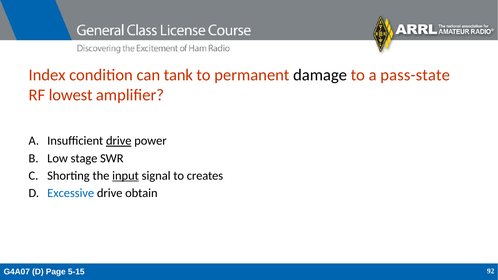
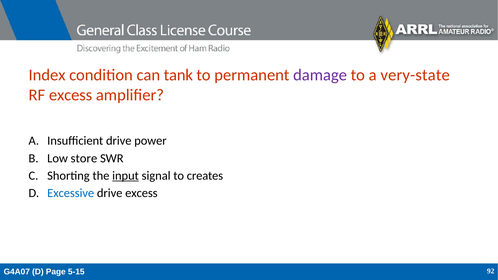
damage colour: black -> purple (320, 75)
pass-state: pass-state -> very-state (415, 75)
RF lowest: lowest -> excess (71, 95)
drive underline: present -> none (119, 141)
stage: stage -> store (84, 158)
drive obtain: obtain -> excess (141, 193)
